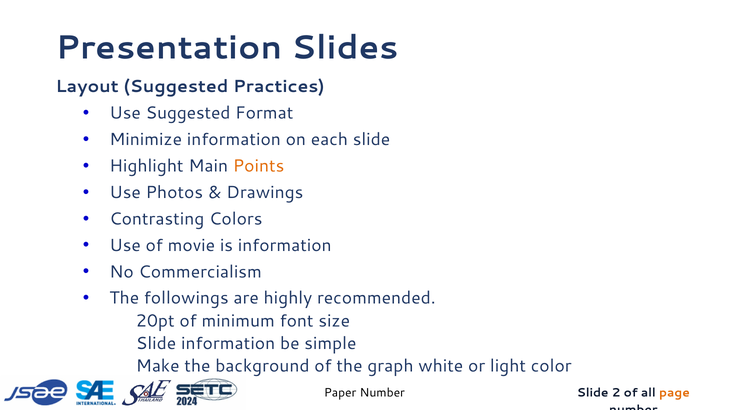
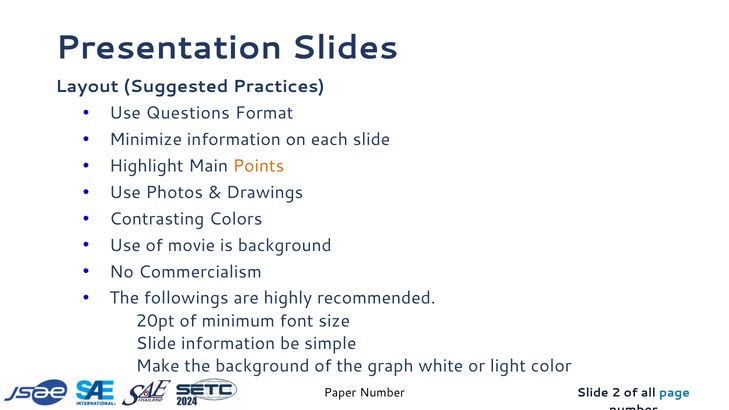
Use Suggested: Suggested -> Questions (188, 113)
is information: information -> background (285, 245)
page colour: orange -> blue (674, 393)
